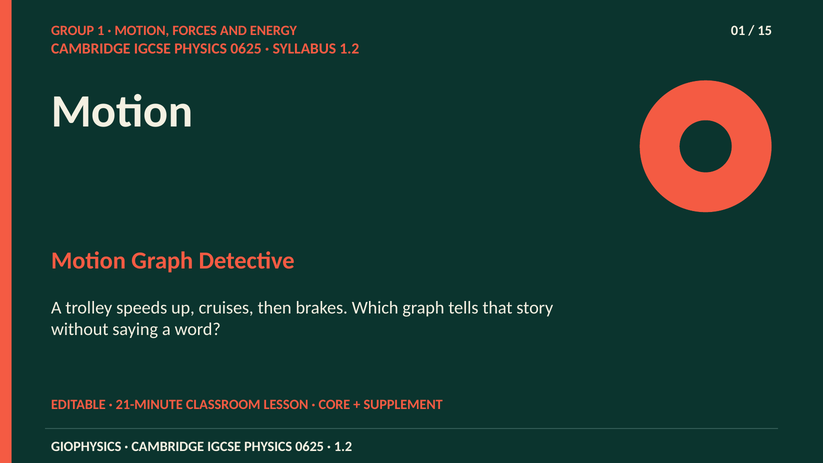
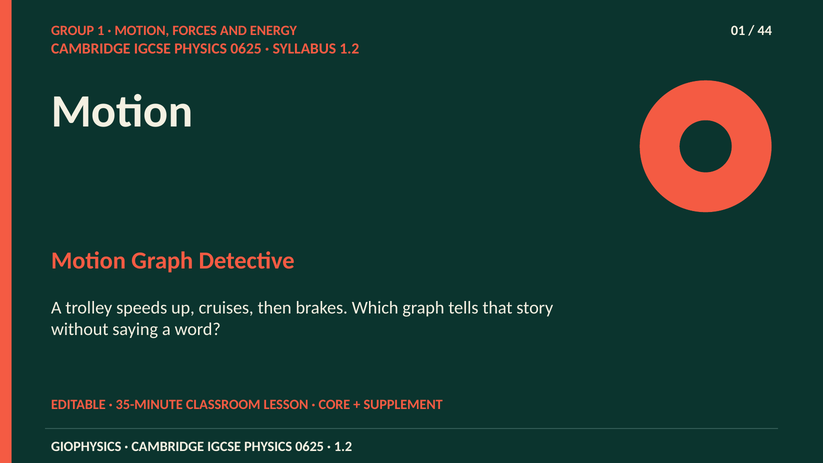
15: 15 -> 44 (765, 30)
21-MINUTE: 21-MINUTE -> 35-MINUTE (149, 405)
